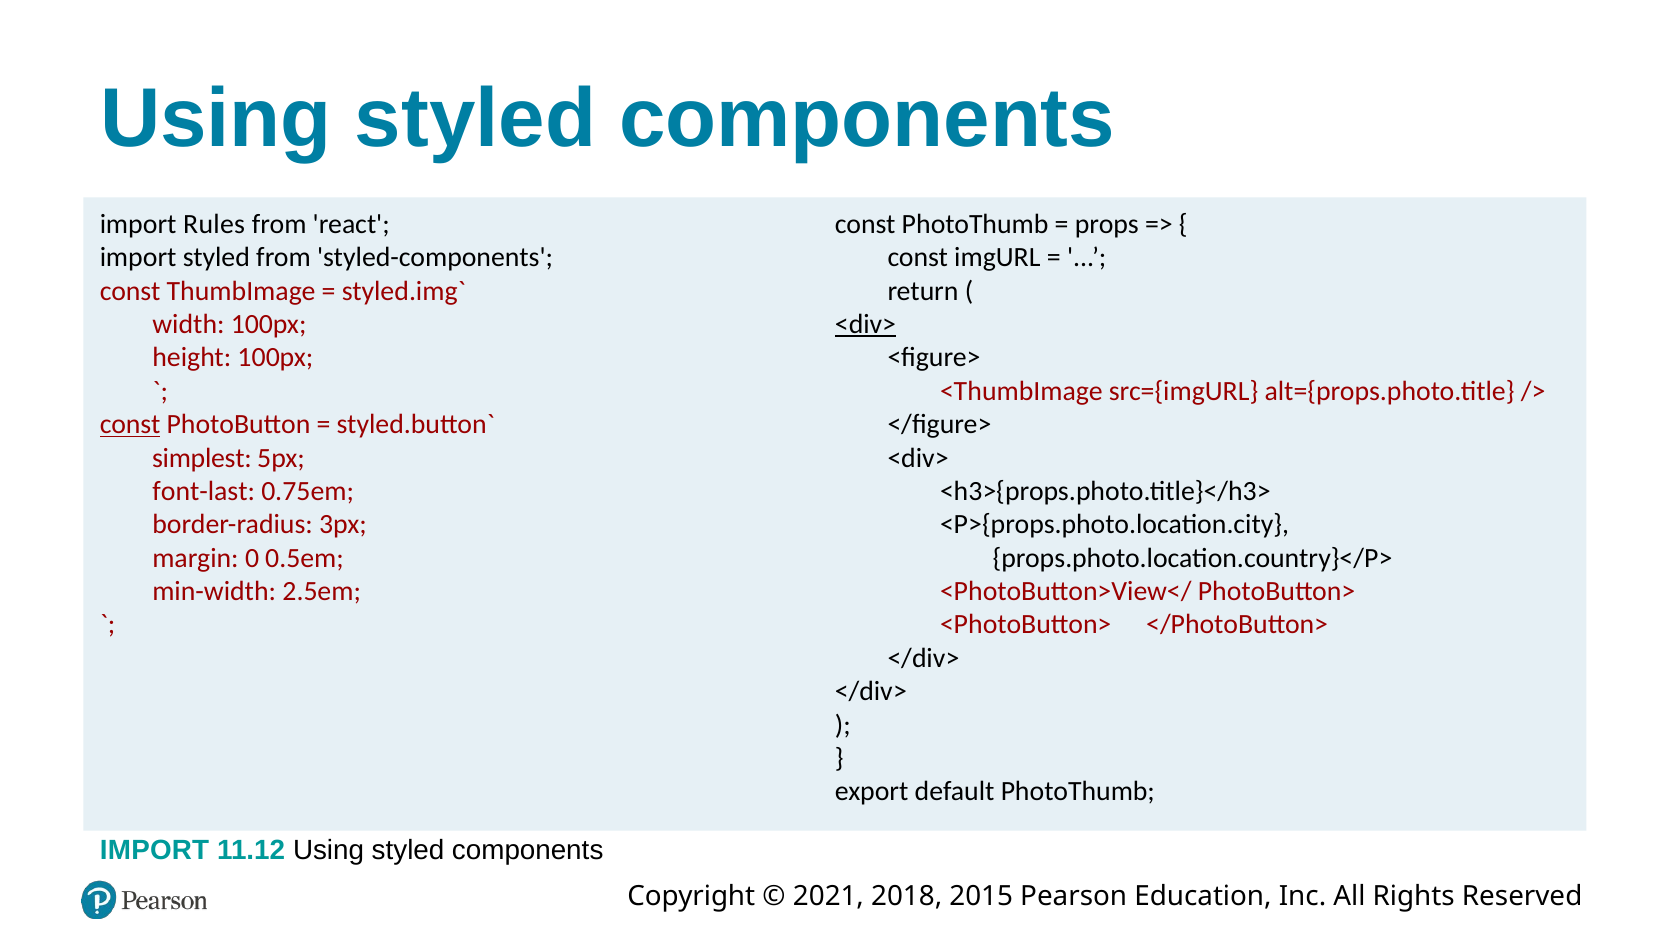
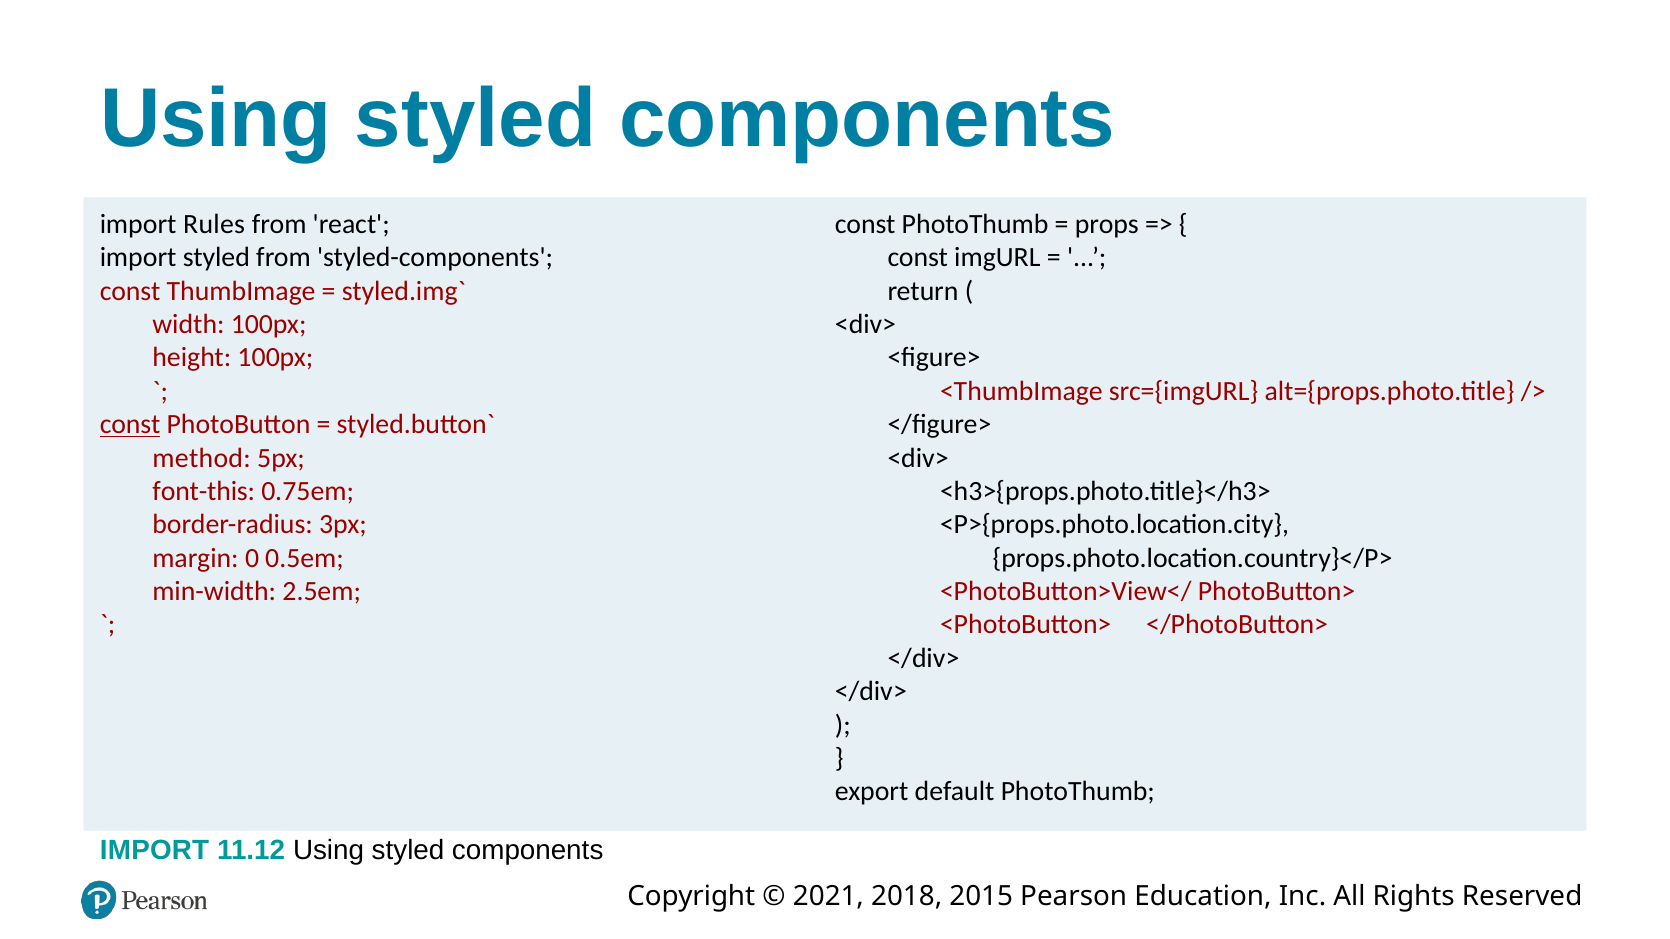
<div> underline: present -> none (865, 324)
simplest: simplest -> method (202, 458)
font-last: font-last -> font-this (204, 491)
